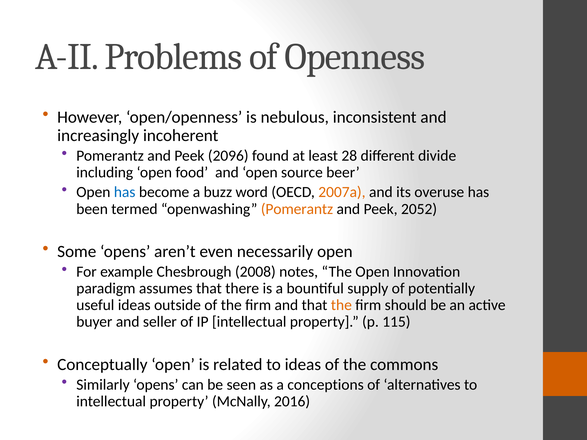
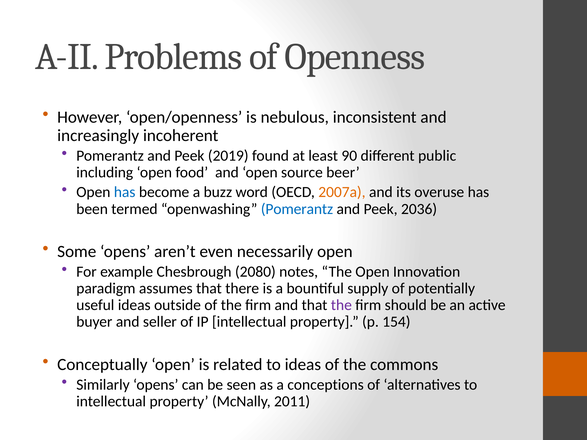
2096: 2096 -> 2019 (228, 156)
28: 28 -> 90 (349, 156)
divide: divide -> public (437, 156)
Pomerantz colour: orange -> blue (297, 209)
2052: 2052 -> 2036 (419, 209)
2008: 2008 -> 2080 (255, 272)
the colour: orange -> purple (341, 305)
115: 115 -> 154 (396, 322)
2016: 2016 -> 2011 (292, 402)
